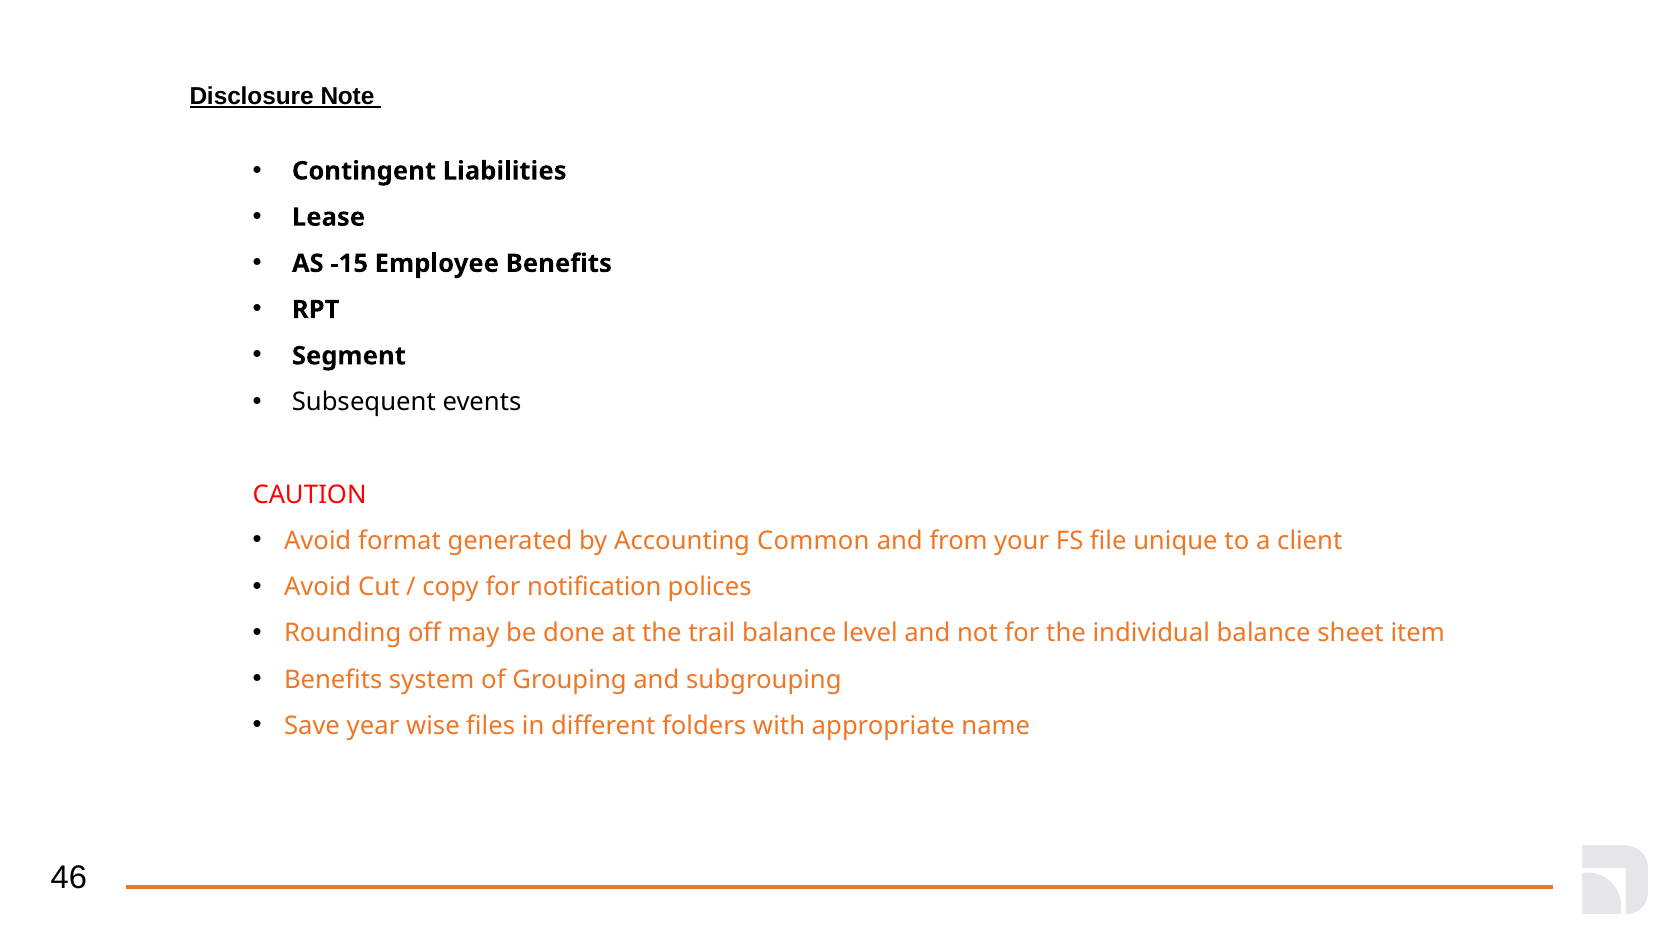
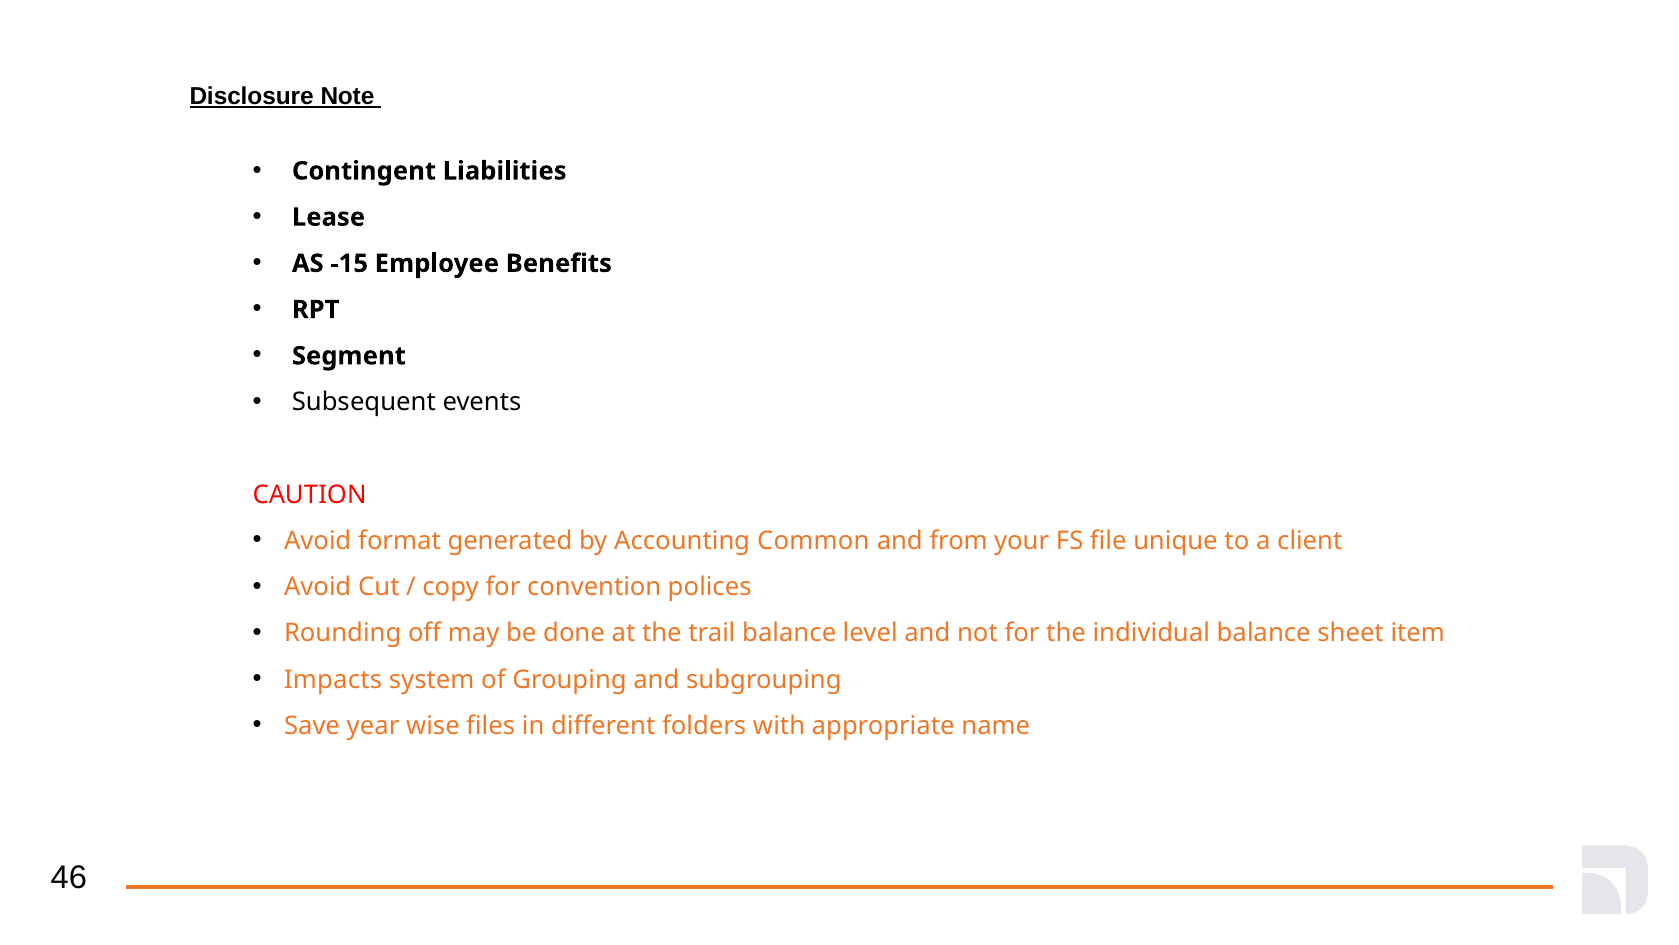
notification: notification -> convention (594, 587)
Benefits: Benefits -> Impacts (333, 679)
